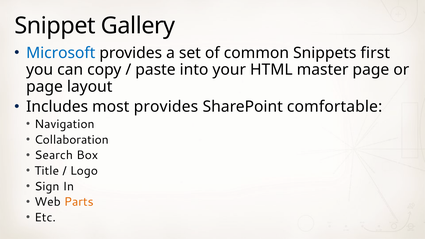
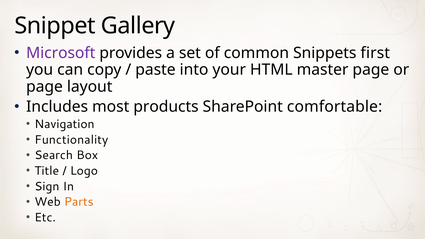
Microsoft colour: blue -> purple (61, 53)
most provides: provides -> products (166, 107)
Collaboration: Collaboration -> Functionality (71, 140)
